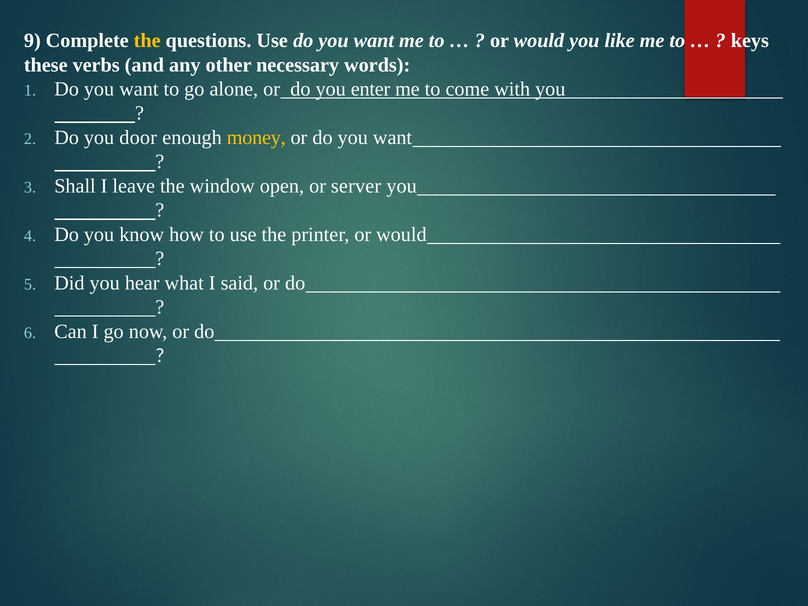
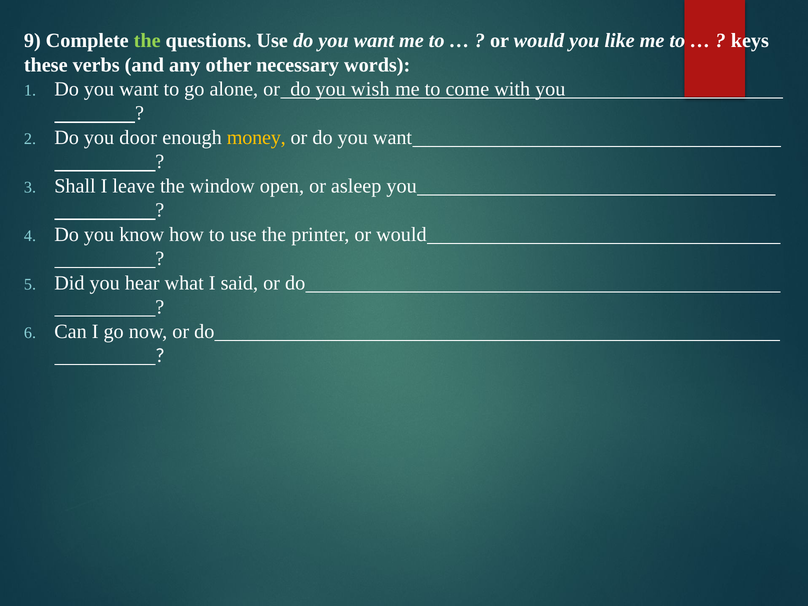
the colour: yellow -> light green (147, 41)
enter: enter -> wish (370, 89)
server: server -> asleep (356, 186)
